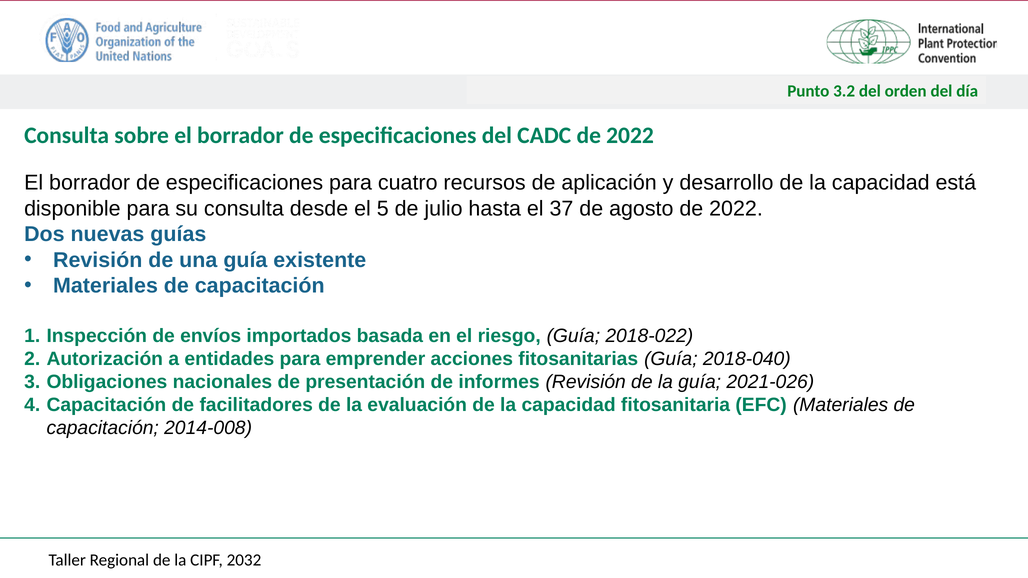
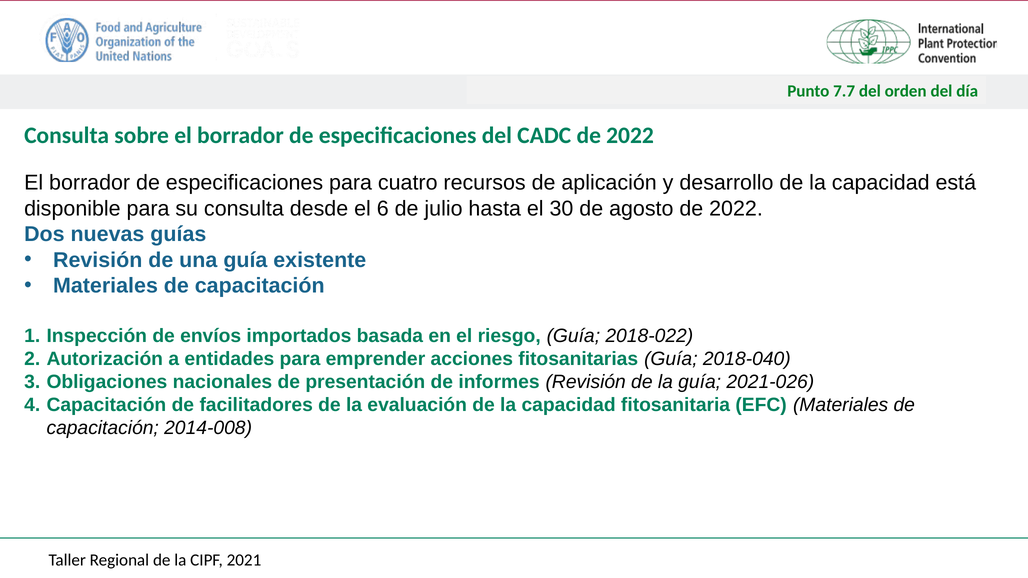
3.2: 3.2 -> 7.7 (844, 91)
5: 5 -> 6 (383, 209)
37: 37 -> 30 (561, 209)
2032: 2032 -> 2021 (244, 560)
